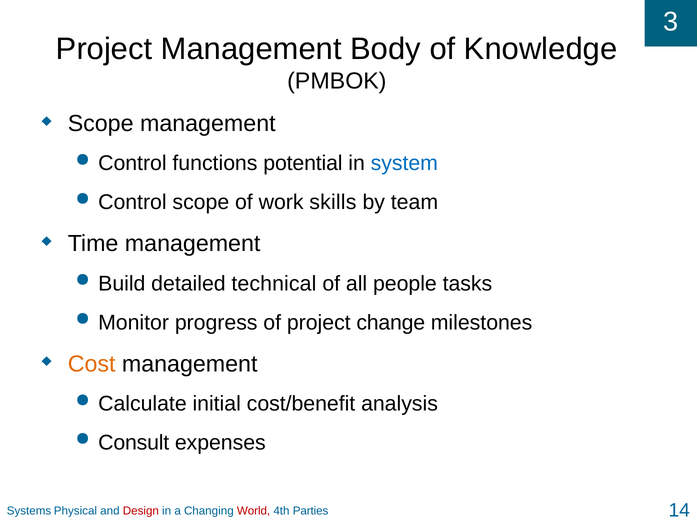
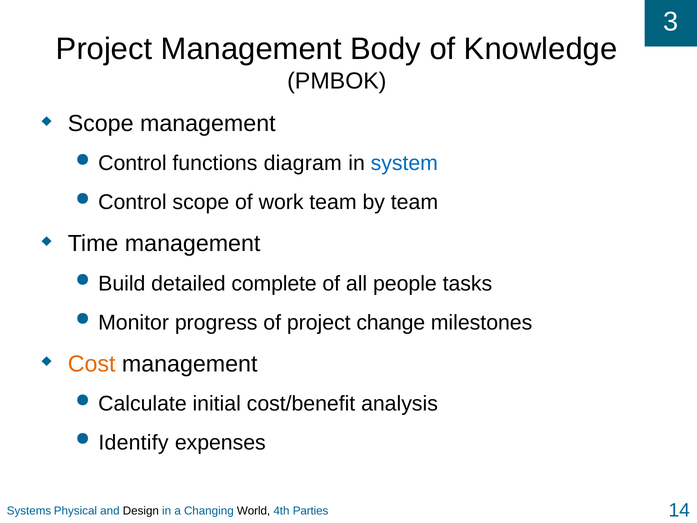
potential: potential -> diagram (303, 163)
work skills: skills -> team (333, 202)
technical: technical -> complete (274, 283)
Consult: Consult -> Identify (134, 442)
Design colour: red -> black (141, 511)
World colour: red -> black (254, 511)
